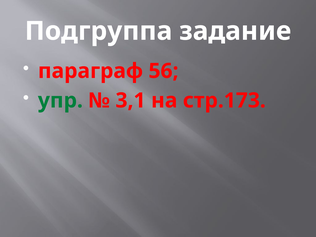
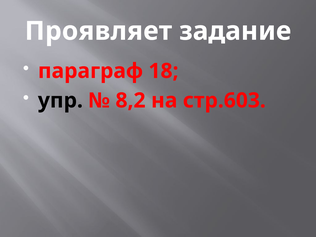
Подгруппа: Подгруппа -> Проявляет (98, 31)
56: 56 -> 18 (164, 71)
упр colour: green -> black (60, 100)
3,1: 3,1 -> 8,2 (131, 100)
стр.173: стр.173 -> стр.603 (224, 100)
